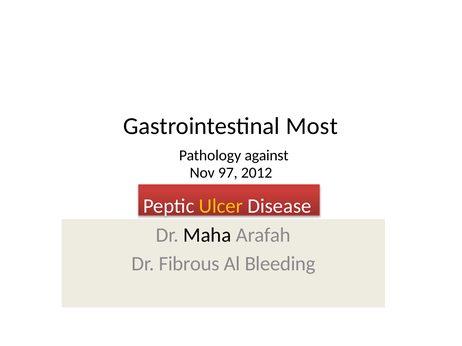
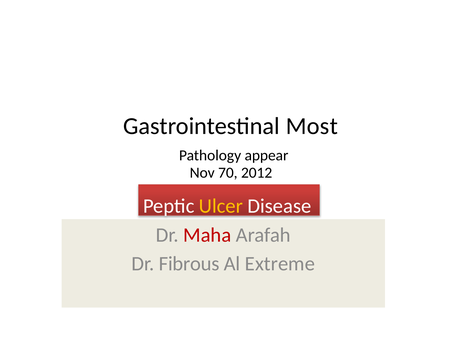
against: against -> appear (266, 156)
97: 97 -> 70 (228, 173)
Maha colour: black -> red (207, 236)
Bleeding: Bleeding -> Extreme (280, 264)
